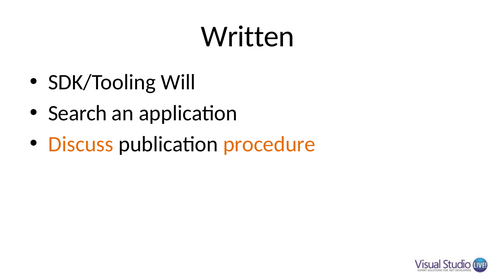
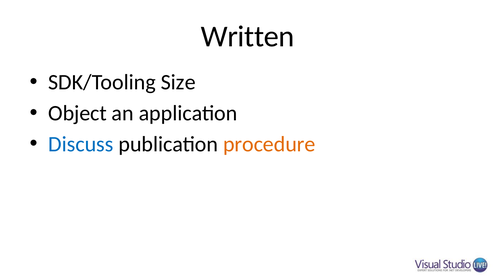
Will: Will -> Size (178, 82)
Search: Search -> Object (78, 113)
Discuss colour: orange -> blue (81, 144)
